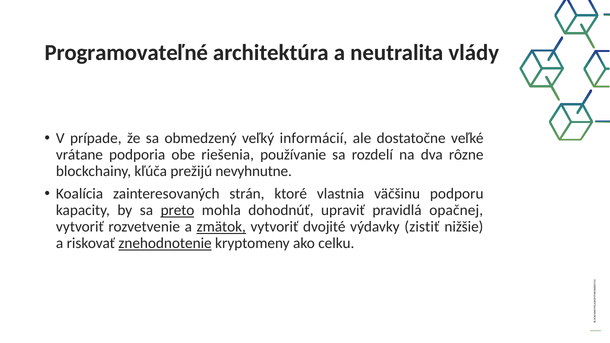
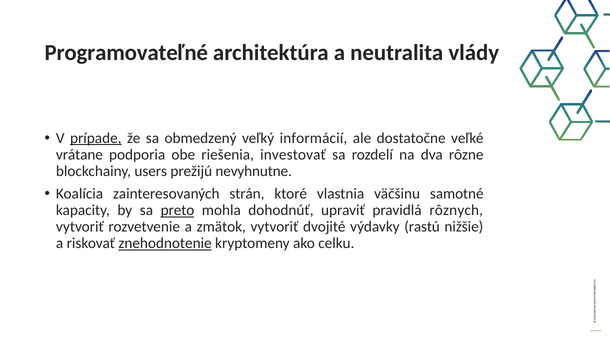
prípade underline: none -> present (96, 138)
používanie: používanie -> investovať (293, 155)
kľúča: kľúča -> users (151, 171)
podporu: podporu -> samotné (457, 194)
opačnej: opačnej -> rôznych (456, 210)
zmätok underline: present -> none (221, 227)
zistiť: zistiť -> rastú (422, 227)
